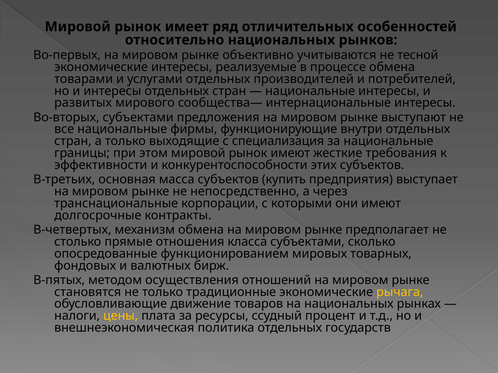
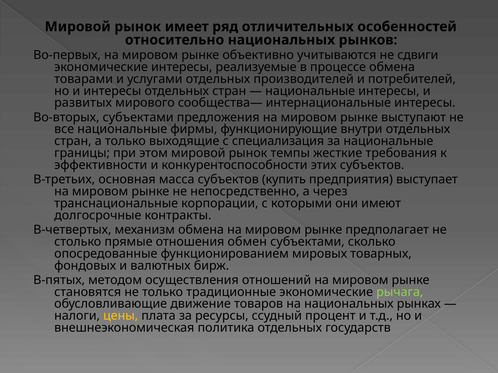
тесной: тесной -> сдвиги (418, 55)
рынок имеют: имеют -> темпы (290, 153)
класса: класса -> обмен (247, 242)
рычага colour: yellow -> light green (400, 292)
